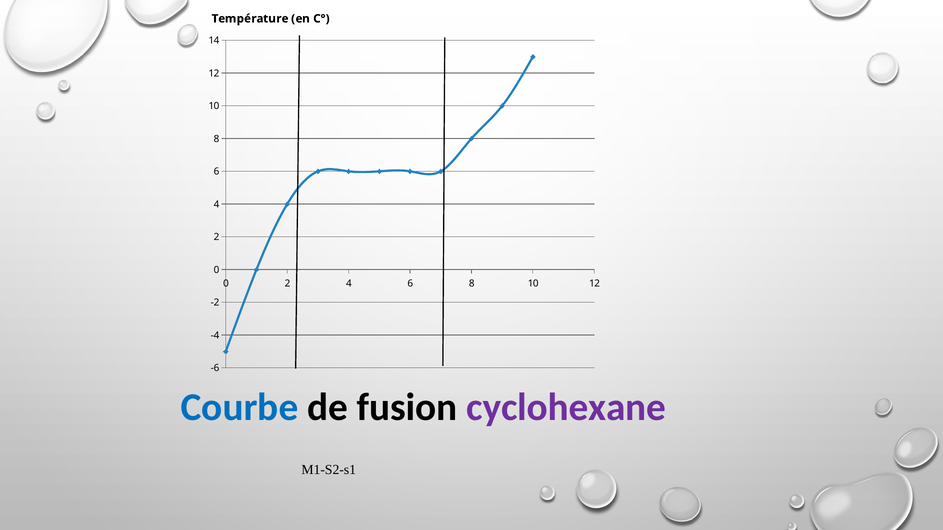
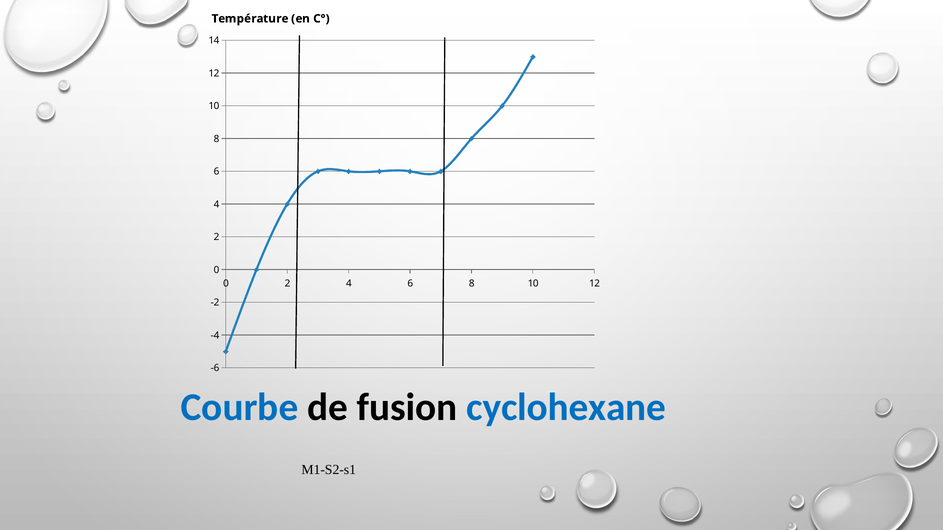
cyclohexane colour: purple -> blue (566, 408)
